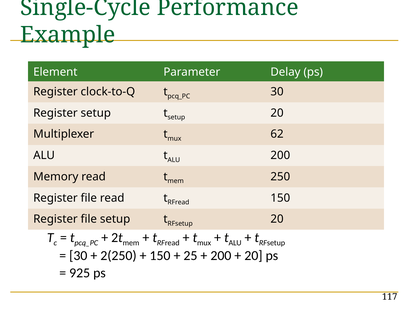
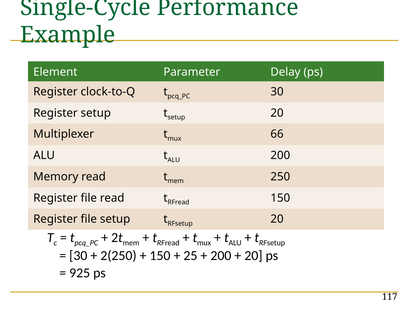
62: 62 -> 66 (277, 134)
